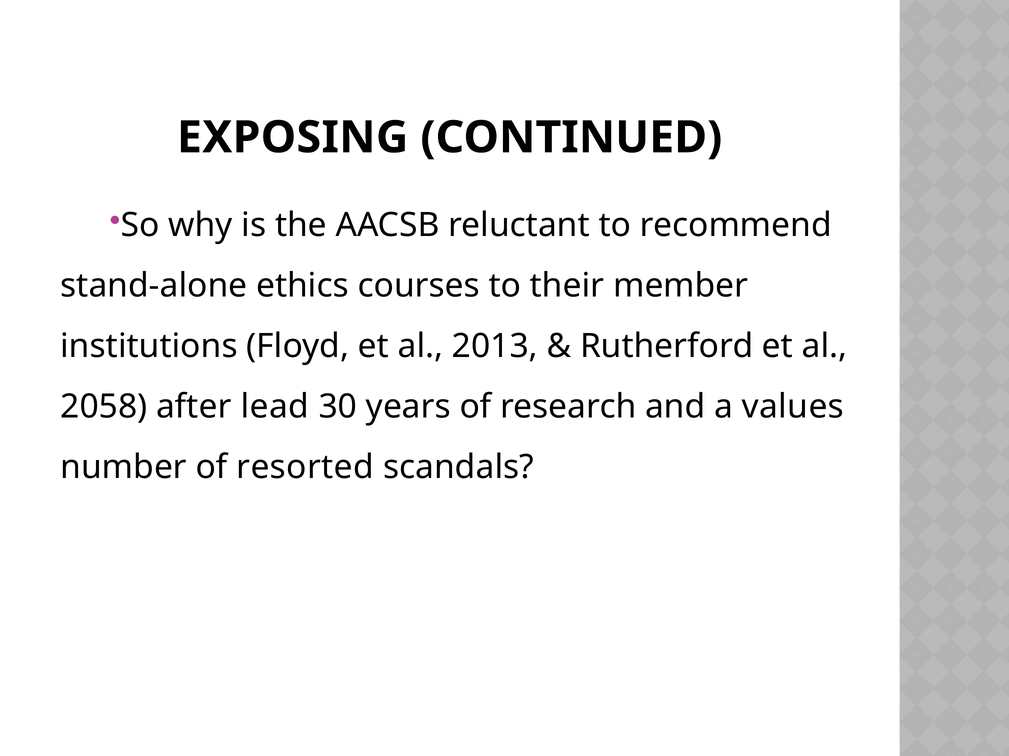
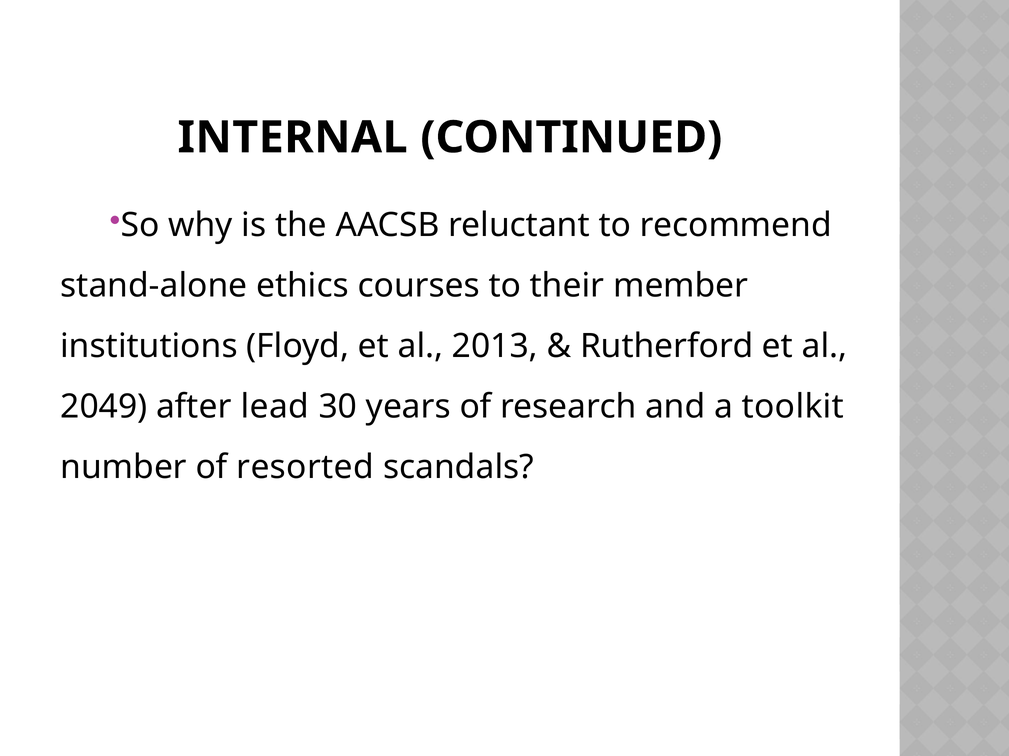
EXPOSING: EXPOSING -> INTERNAL (293, 138)
2058: 2058 -> 2049 (104, 407)
values: values -> toolkit (793, 407)
